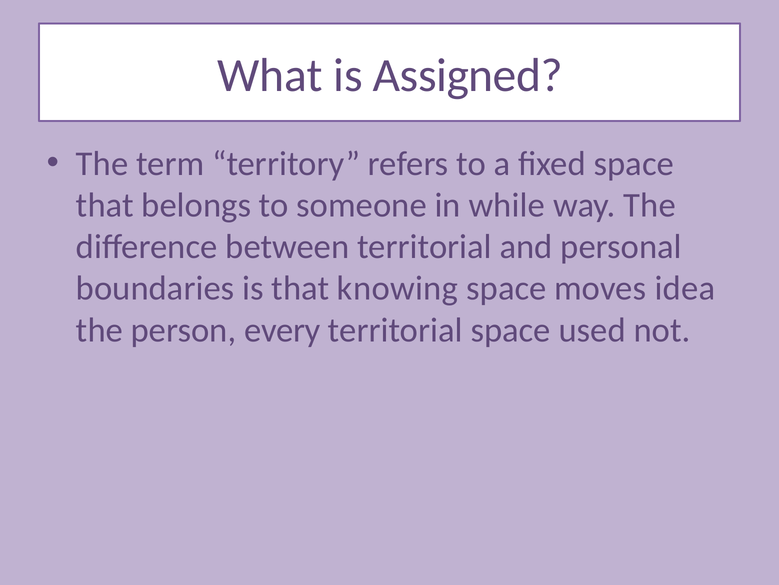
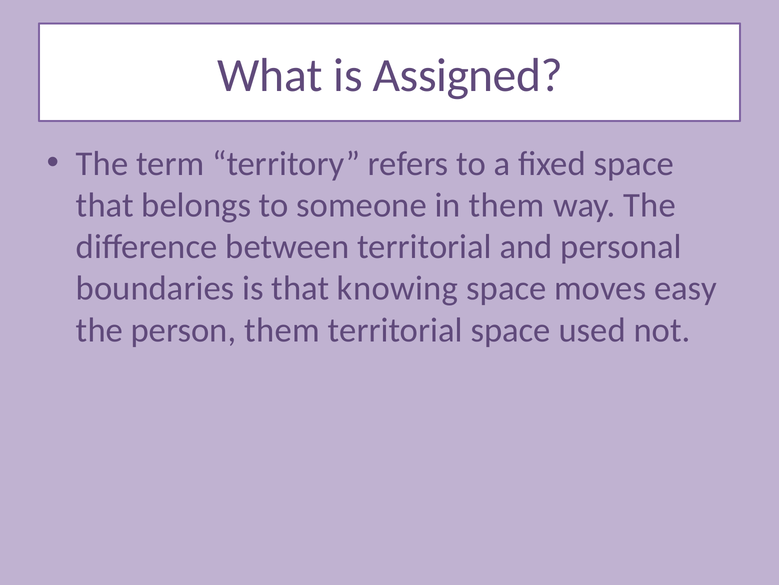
in while: while -> them (507, 205)
idea: idea -> easy (685, 288)
person every: every -> them (282, 330)
